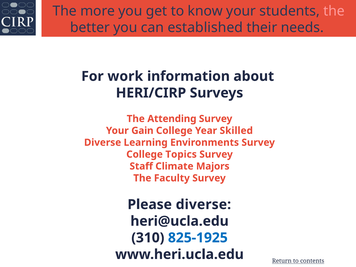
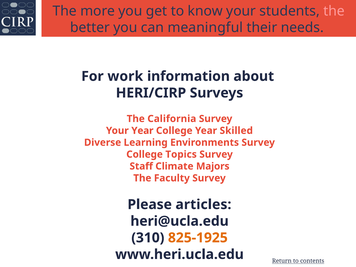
established: established -> meaningful (205, 28)
Attending: Attending -> California (172, 119)
Your Gain: Gain -> Year (142, 131)
Please diverse: diverse -> articles (203, 205)
825-1925 colour: blue -> orange (198, 238)
